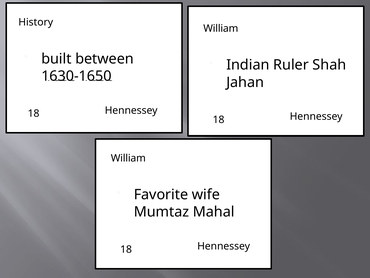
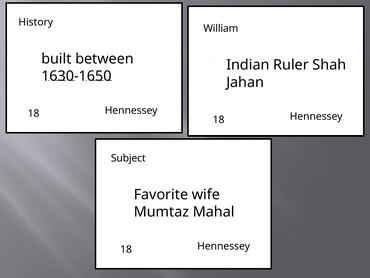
William: William -> Subject (128, 158)
